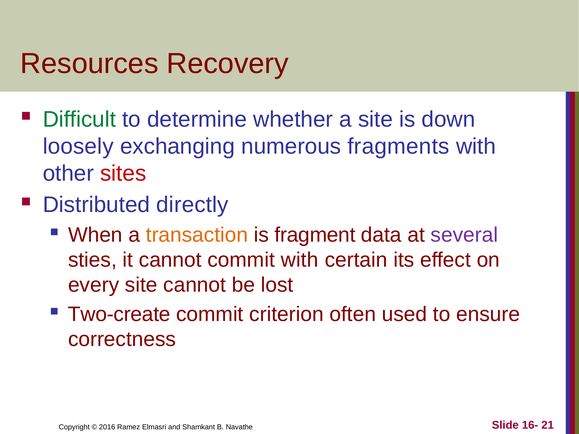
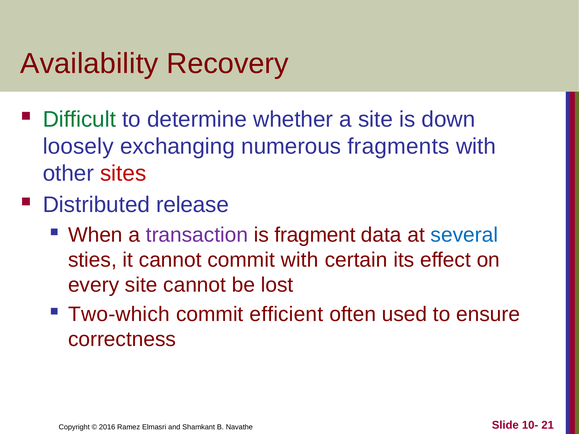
Resources: Resources -> Availability (89, 64)
directly: directly -> release (193, 205)
transaction colour: orange -> purple (197, 235)
several colour: purple -> blue (464, 235)
Two-create: Two-create -> Two-which (119, 314)
criterion: criterion -> efficient (286, 314)
16-: 16- -> 10- (530, 425)
